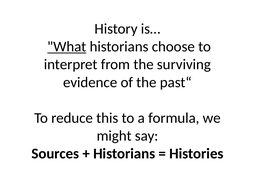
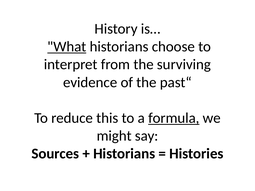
formula underline: none -> present (174, 118)
